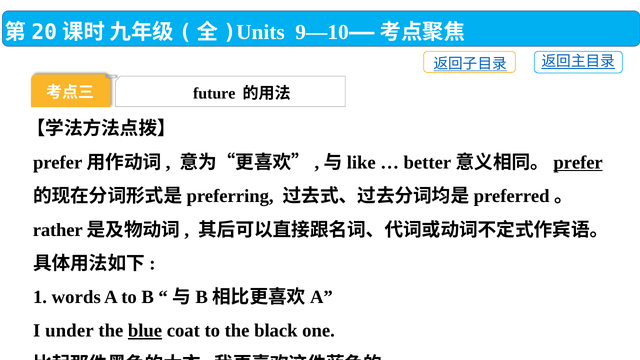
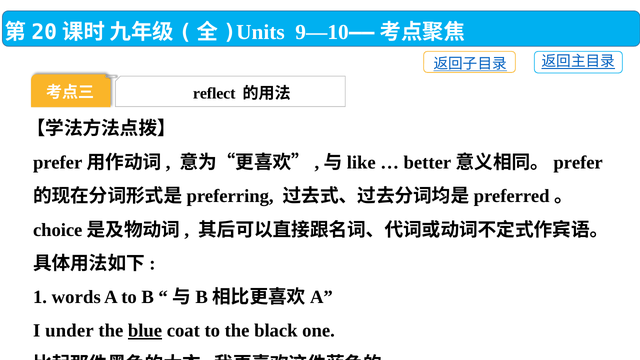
future: future -> reflect (214, 94)
prefer underline: present -> none (578, 163)
rather: rather -> choice (58, 230)
